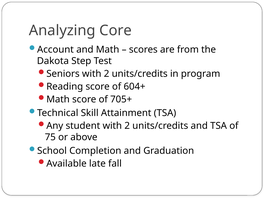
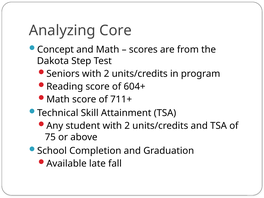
Account: Account -> Concept (55, 49)
705+: 705+ -> 711+ (121, 99)
